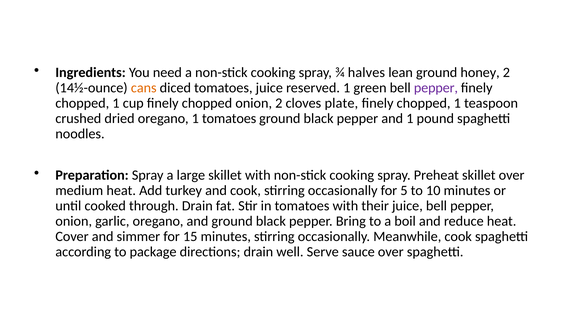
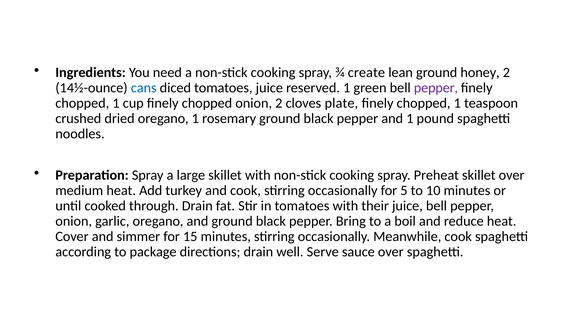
halves: halves -> create (366, 73)
cans colour: orange -> blue (144, 88)
1 tomatoes: tomatoes -> rosemary (229, 119)
